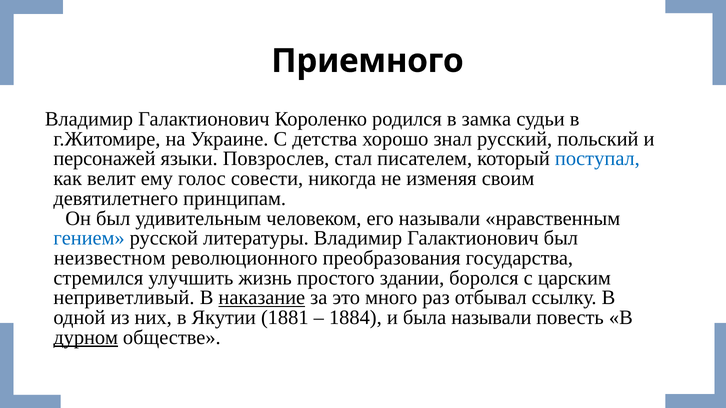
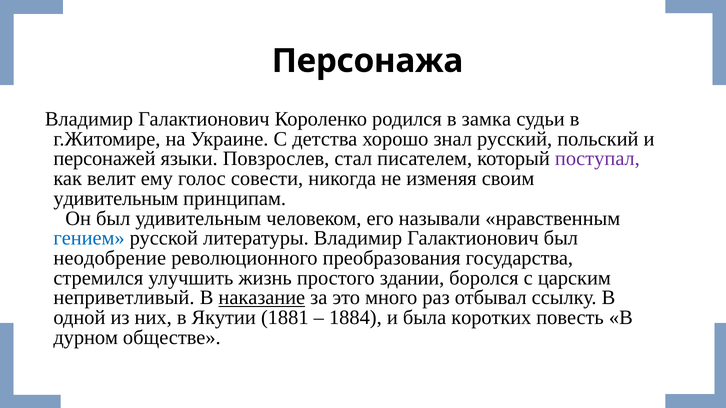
Приемного: Приемного -> Персонажа (367, 61)
поступал colour: blue -> purple (597, 159)
девятилетнего: девятилетнего -> удивительным (116, 199)
неизвестном: неизвестном -> неодобрение (110, 258)
была называли: называли -> коротких (491, 318)
дурном underline: present -> none (86, 338)
